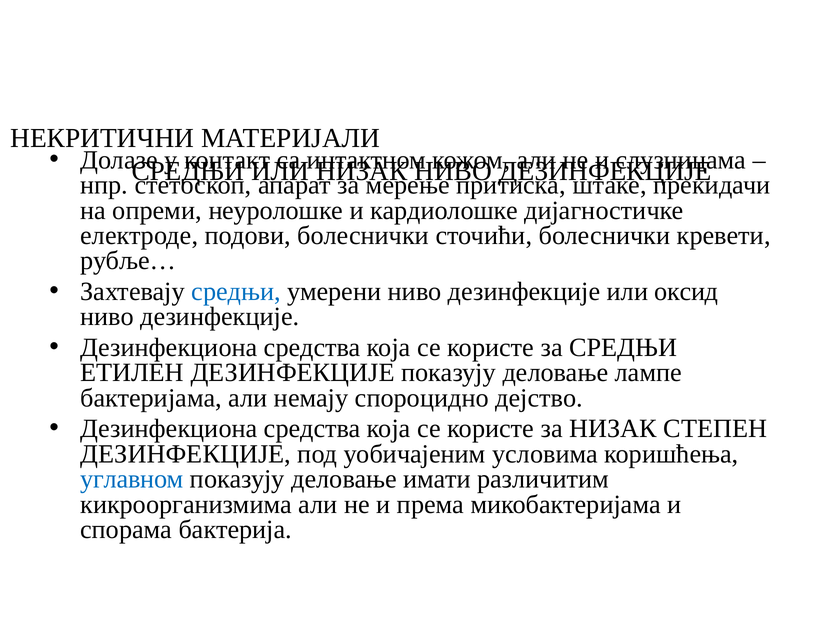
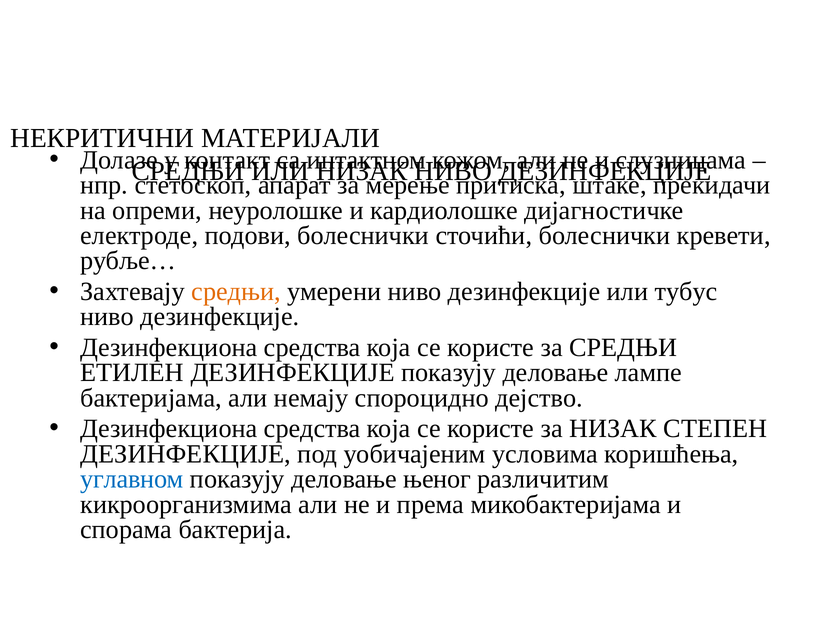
средњи colour: blue -> orange (236, 291)
оксид: оксид -> тубус (686, 291)
имати: имати -> њеног (437, 479)
